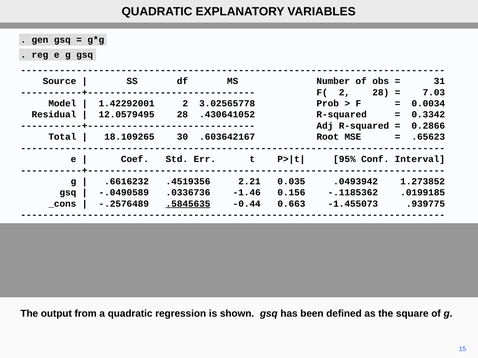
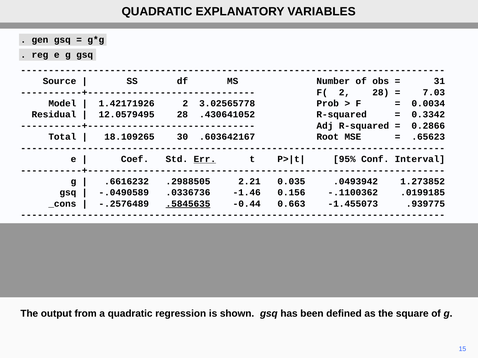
1.42292001: 1.42292001 -> 1.42171926 (127, 104)
Err underline: none -> present (205, 159)
.4519356: .4519356 -> .2988505 (188, 182)
-.1185362: -.1185362 -> -.1100362 (353, 193)
